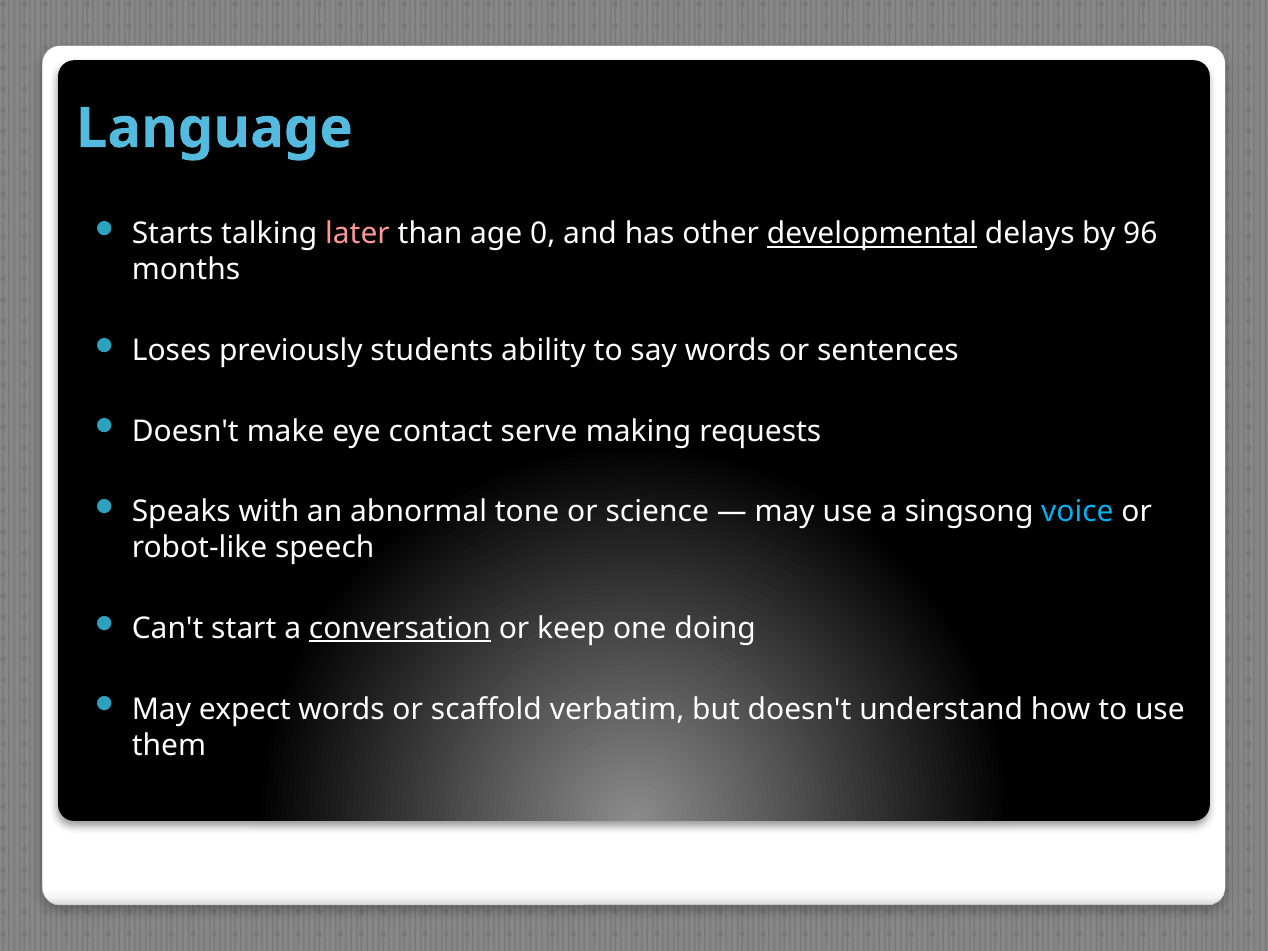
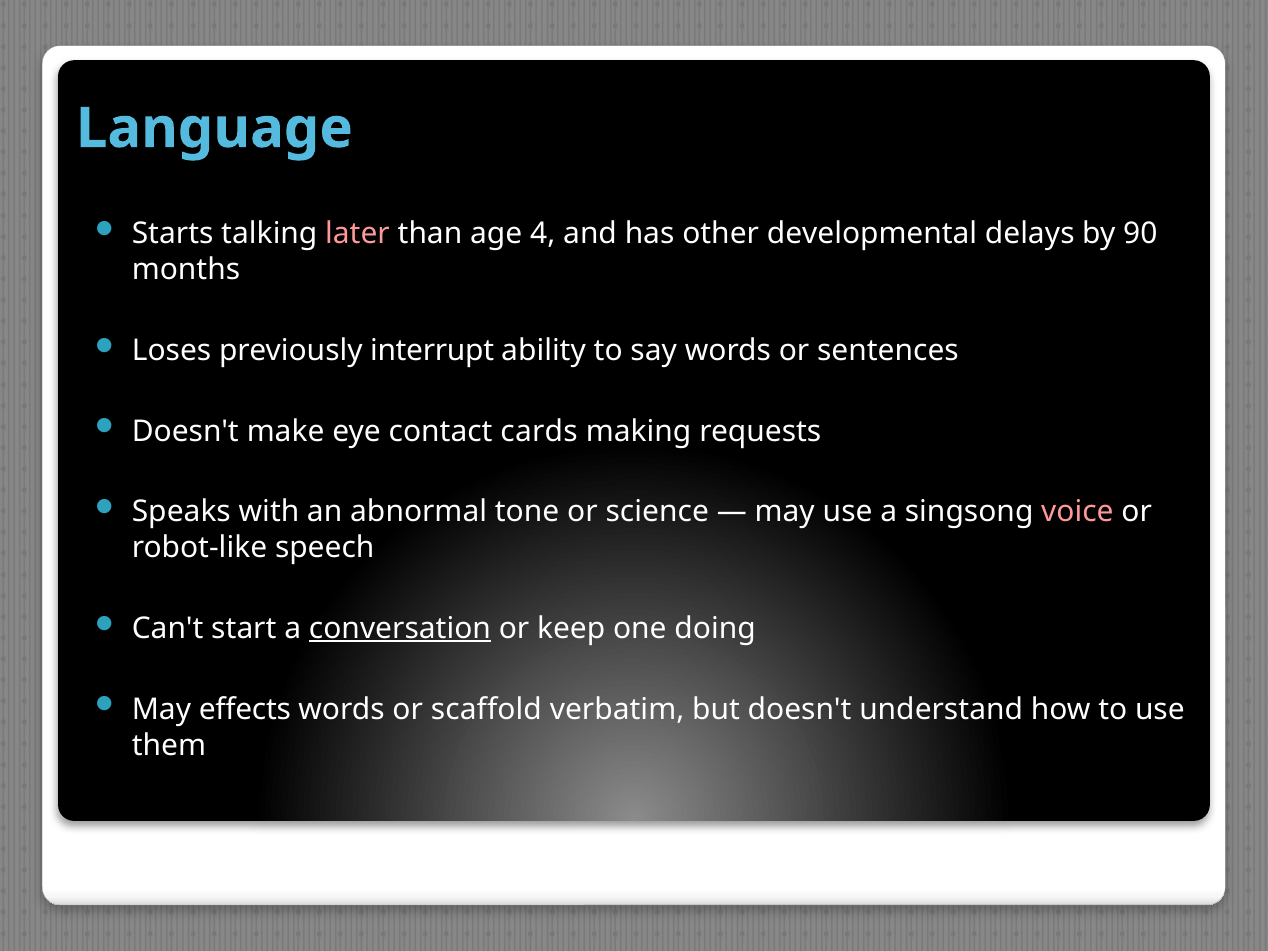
0: 0 -> 4 (543, 234)
developmental underline: present -> none (872, 234)
96: 96 -> 90 (1140, 234)
students: students -> interrupt (432, 351)
serve: serve -> cards (539, 431)
voice colour: light blue -> pink (1077, 512)
expect: expect -> effects (245, 709)
